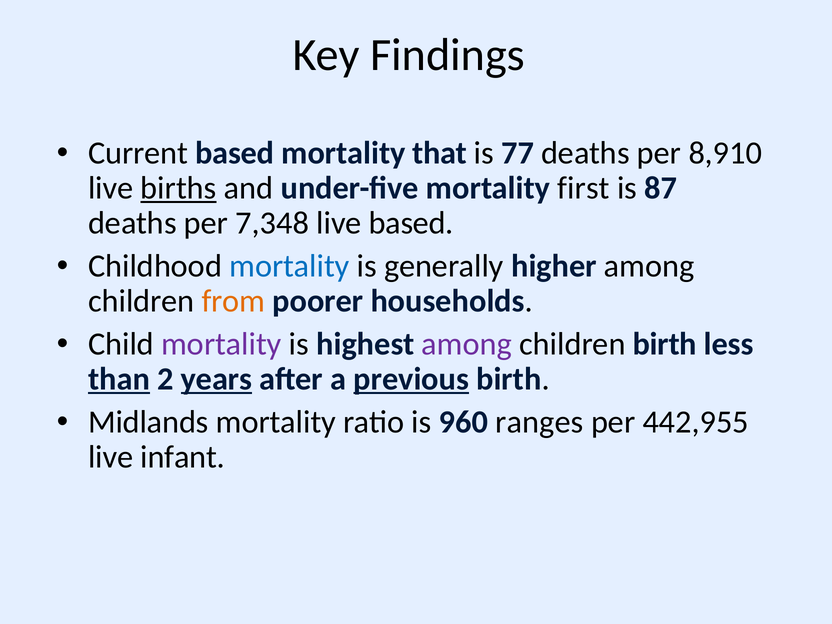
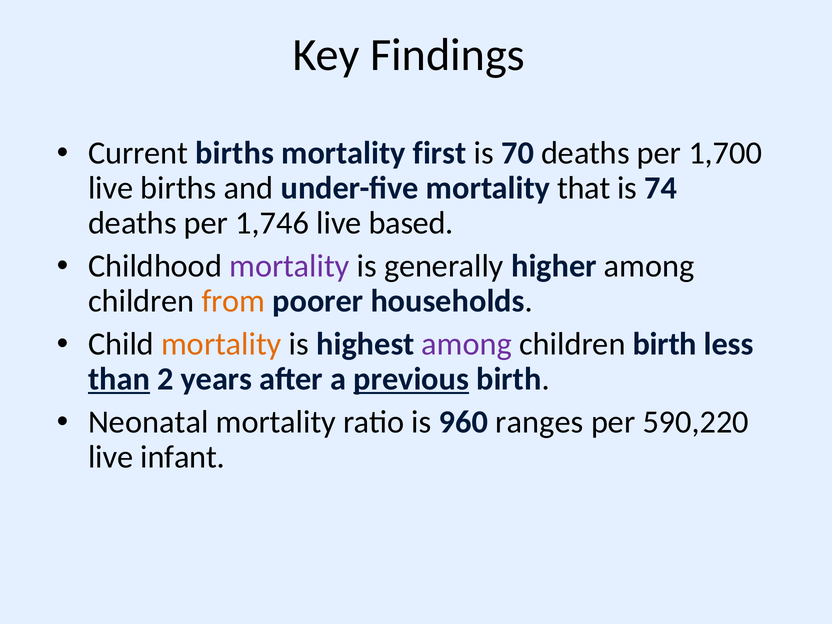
Current based: based -> births (235, 153)
that: that -> first (440, 153)
77: 77 -> 70 (518, 153)
8,910: 8,910 -> 1,700 (725, 153)
births underline: present -> none (179, 188)
first: first -> that (584, 188)
87: 87 -> 74 (661, 188)
7,348: 7,348 -> 1,746 (272, 223)
mortality colour: blue -> purple (289, 266)
mortality colour: purple -> orange (221, 344)
years underline: present -> none (216, 379)
Midlands: Midlands -> Neonatal (148, 422)
442,955: 442,955 -> 590,220 (696, 422)
